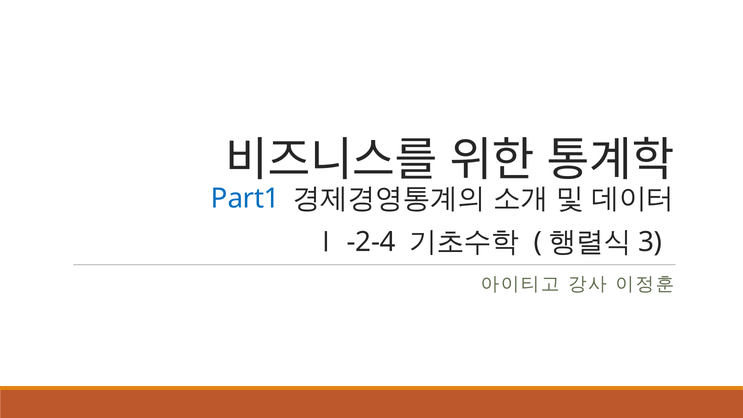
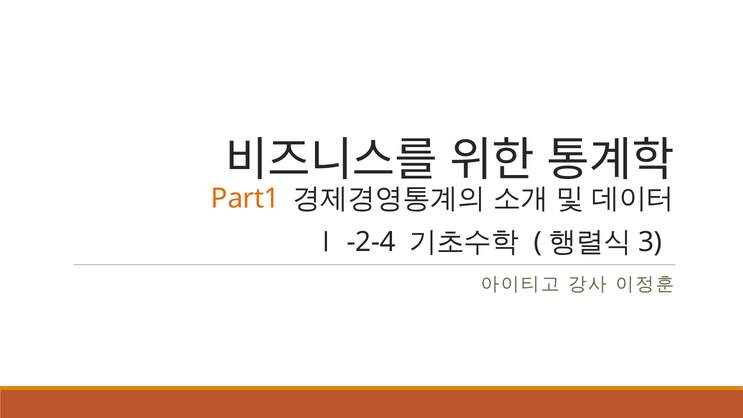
Part1 colour: blue -> orange (245, 199)
